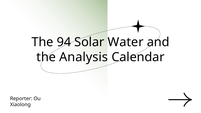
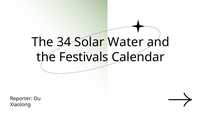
94: 94 -> 34 (64, 42)
Analysis: Analysis -> Festivals (84, 57)
